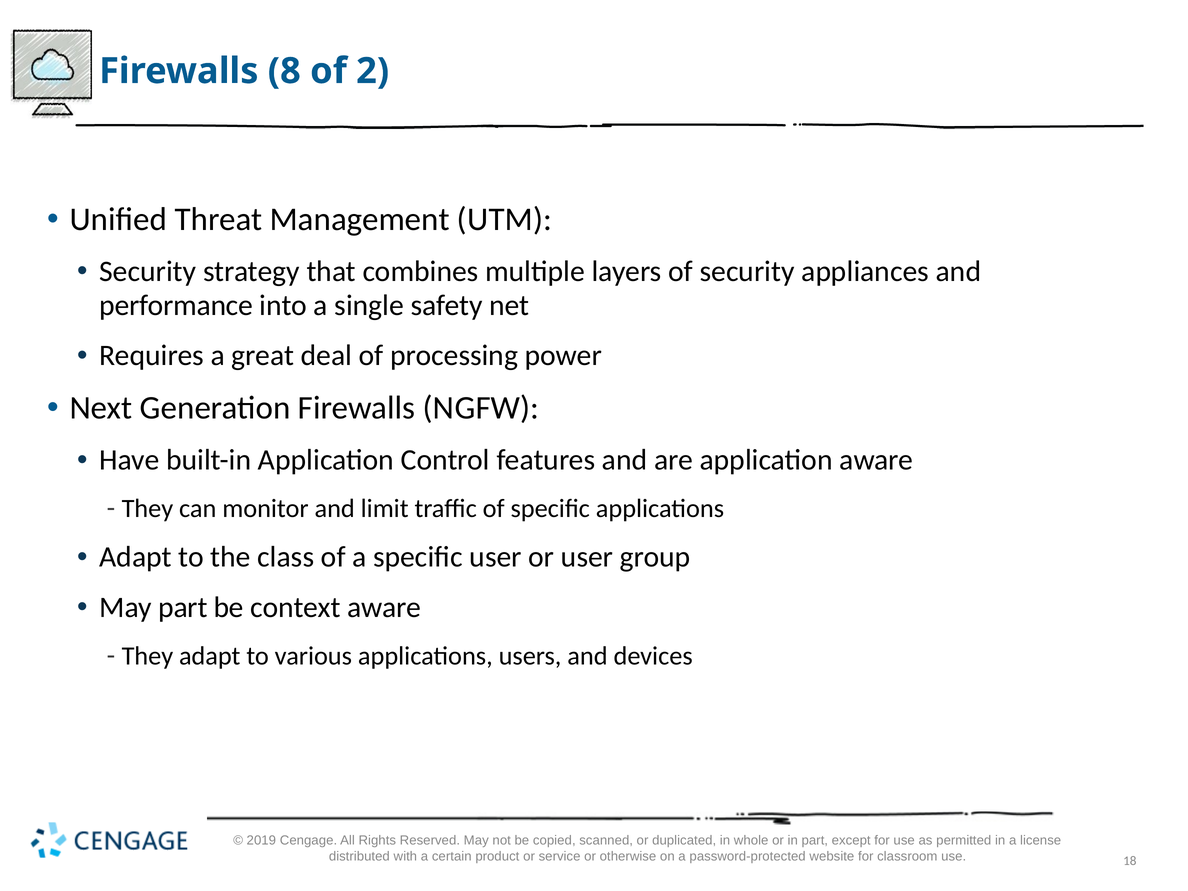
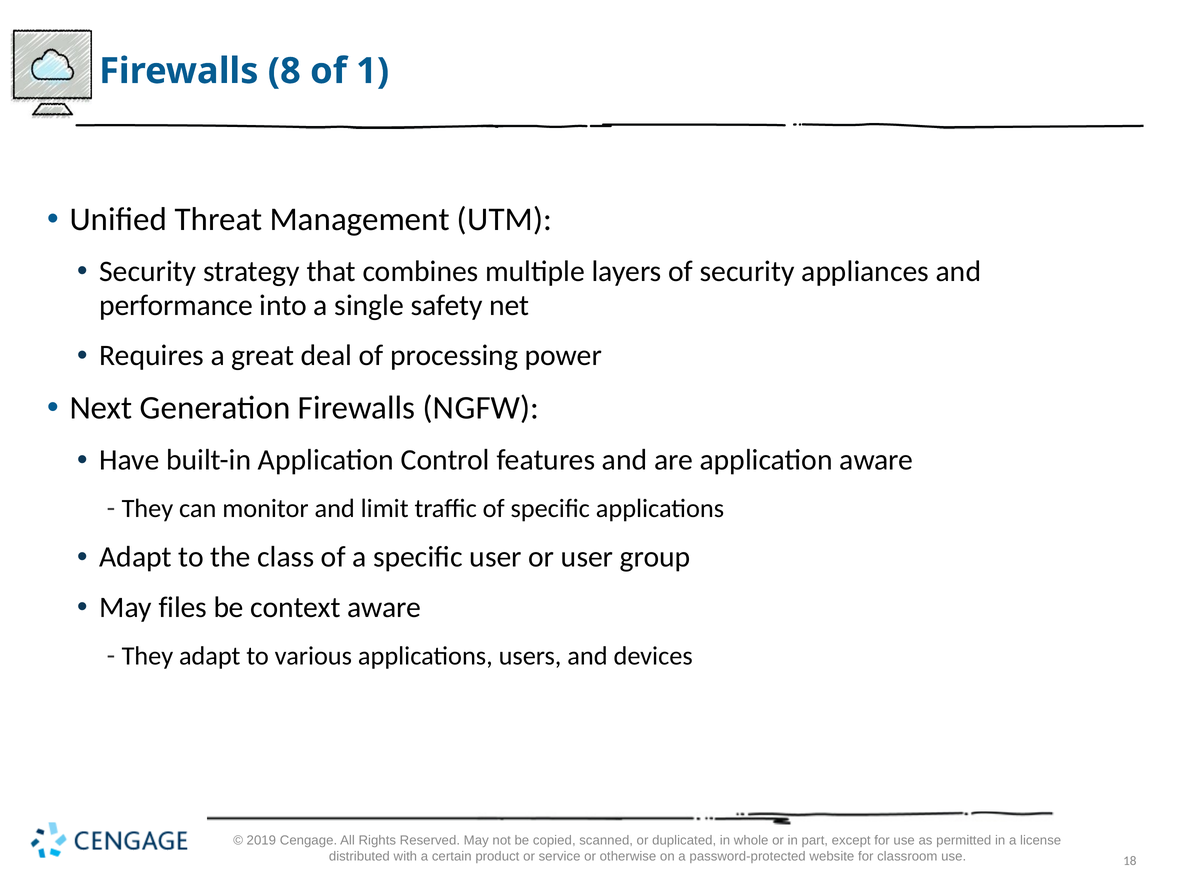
2: 2 -> 1 (373, 71)
May part: part -> files (183, 607)
